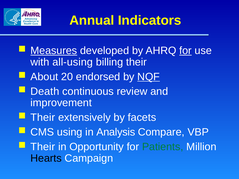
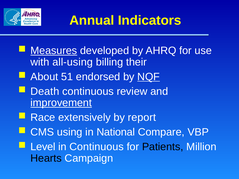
for underline: present -> none (185, 51)
20: 20 -> 51 (67, 77)
improvement underline: none -> present (61, 103)
Their: Their -> Race (43, 118)
facets: facets -> report (142, 118)
Analysis: Analysis -> National (116, 132)
Their: Their -> Level (43, 147)
in Opportunity: Opportunity -> Continuous (97, 147)
Patients colour: green -> black (163, 147)
